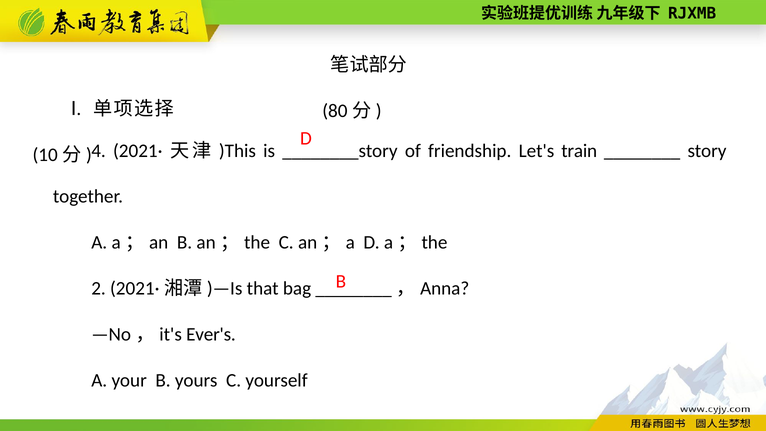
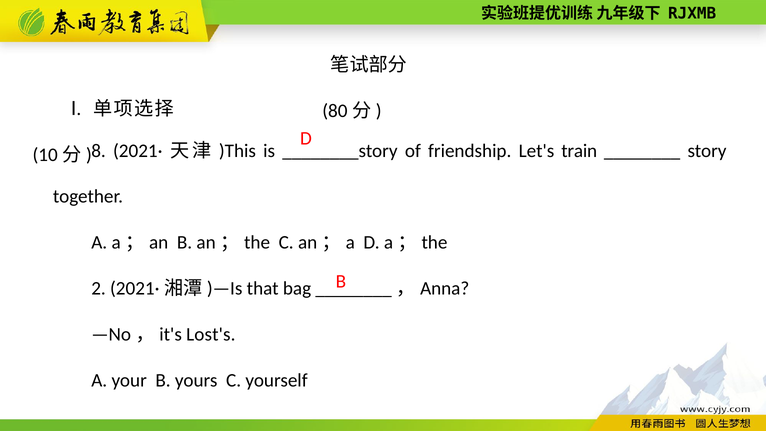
4: 4 -> 8 (99, 151)
Ever's: Ever's -> Lost's (211, 334)
